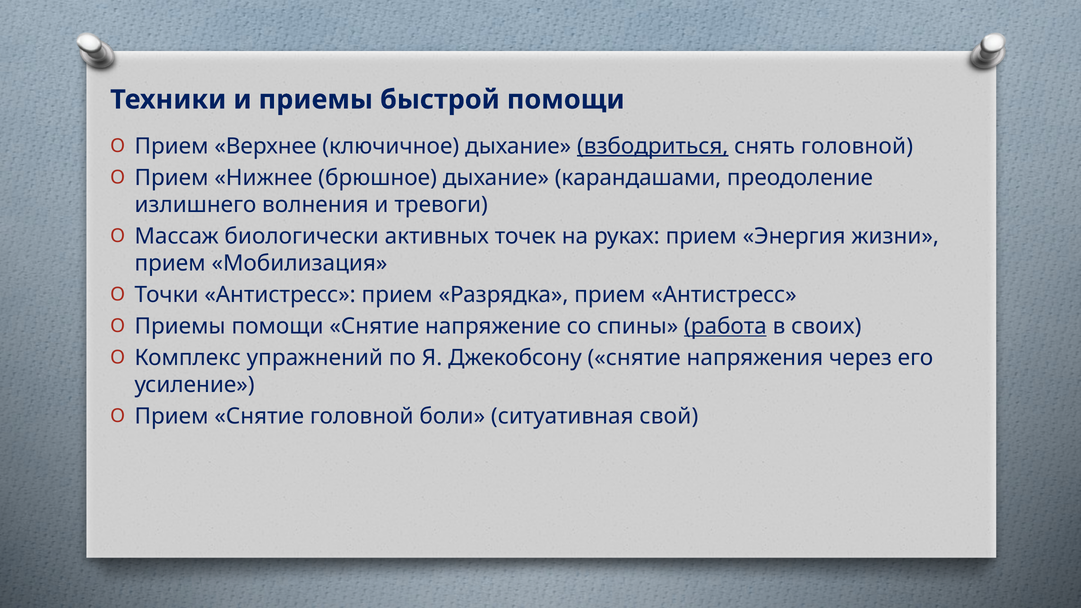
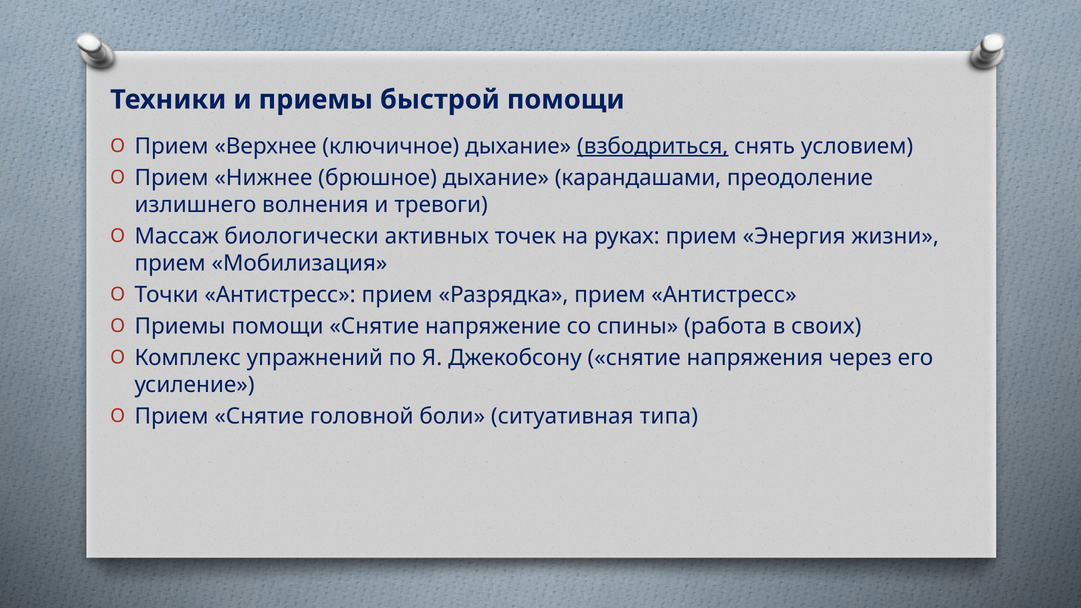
снять головной: головной -> условием (857, 146)
работа underline: present -> none (725, 326)
свой: свой -> типа (669, 416)
